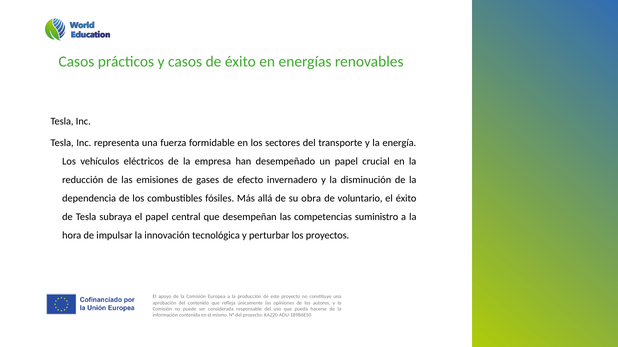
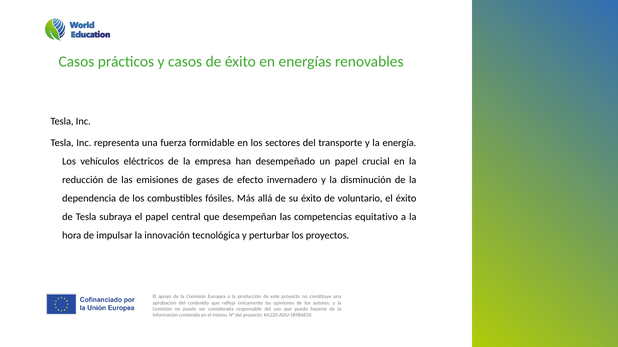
su obra: obra -> éxito (311, 199)
suministro: suministro -> equitativo (377, 217)
